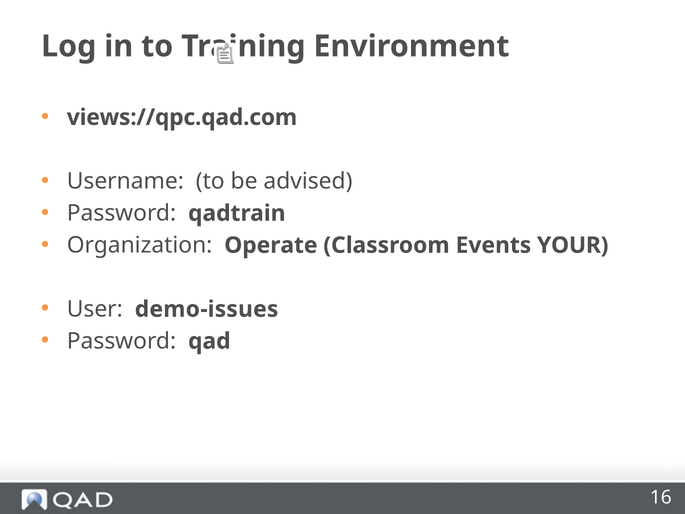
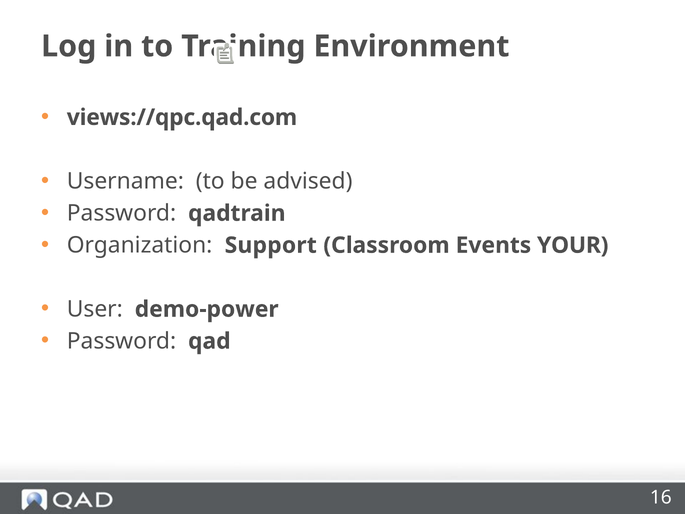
Operate: Operate -> Support (271, 245)
demo-issues: demo-issues -> demo-power (207, 309)
